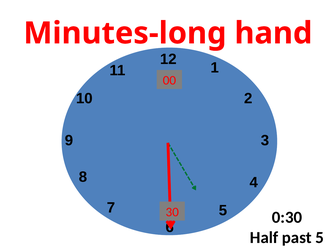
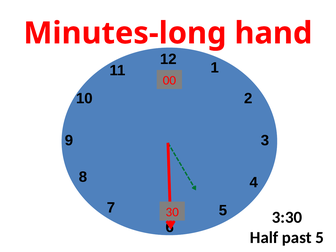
0:30: 0:30 -> 3:30 (287, 217)
